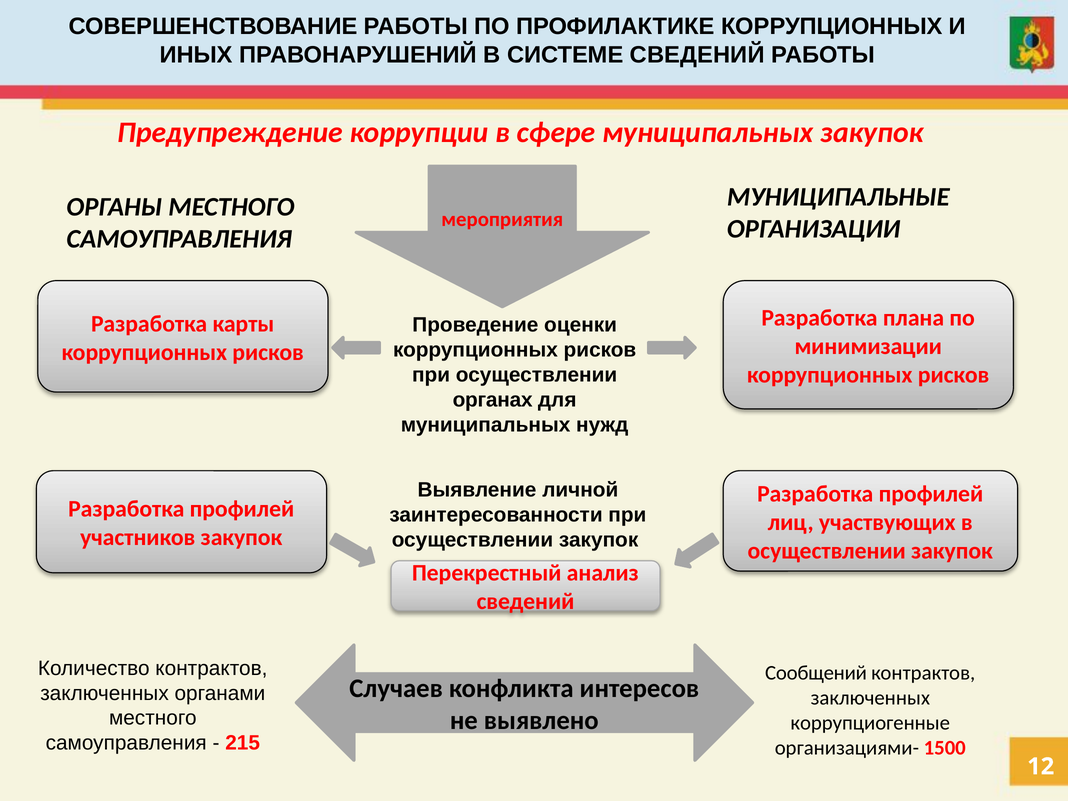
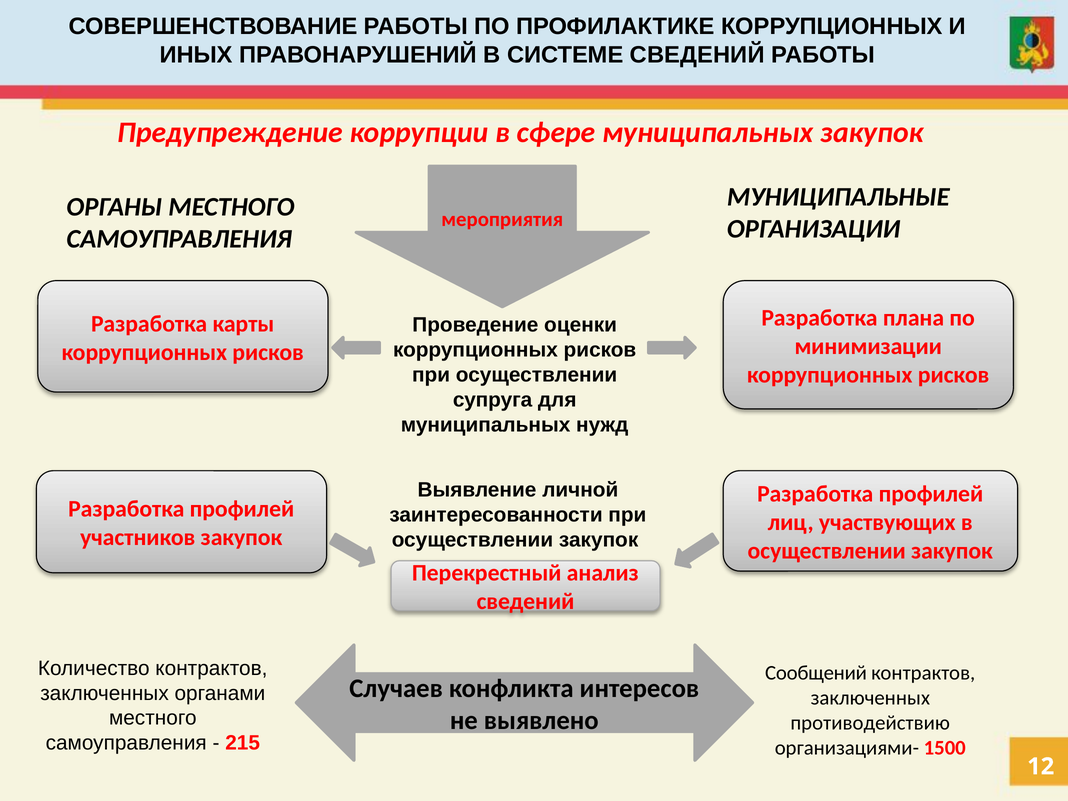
органах: органах -> супруга (493, 400)
коррупциогенные: коррупциогенные -> противодействию (870, 723)
